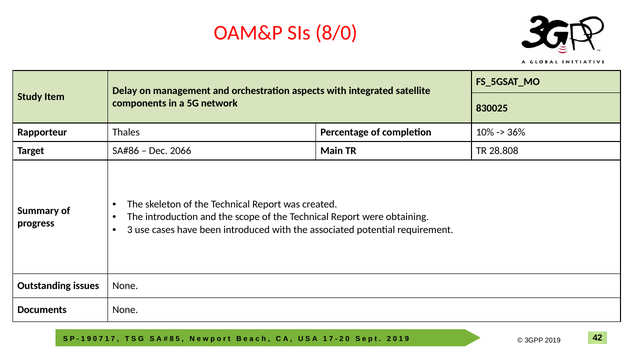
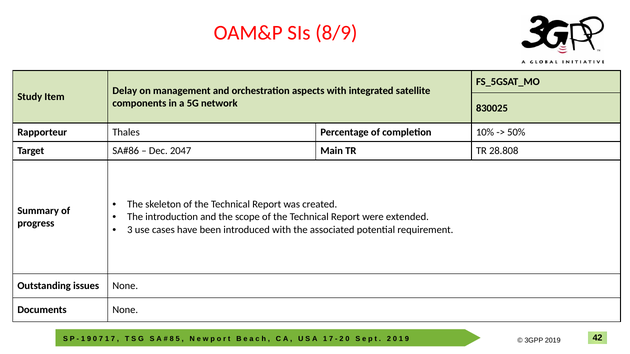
8/0: 8/0 -> 8/9 (336, 33)
36%: 36% -> 50% (516, 133)
2066: 2066 -> 2047 (181, 151)
obtaining: obtaining -> extended (407, 217)
